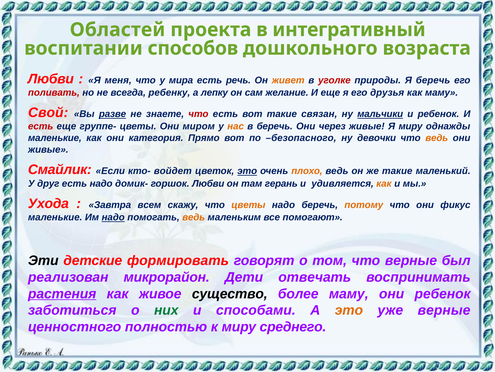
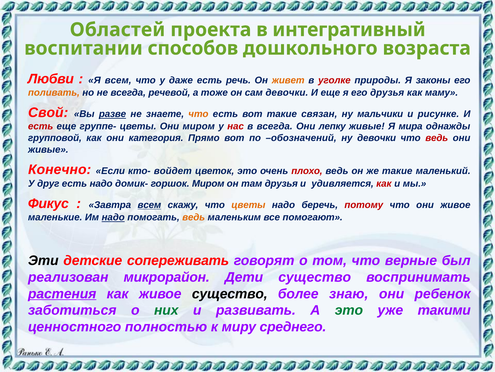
Я меня: меня -> всем (118, 80)
мира: мира -> даже (181, 80)
Я беречь: беречь -> законы (433, 80)
поливать colour: red -> orange (54, 92)
ребенку: ребенку -> речевой (169, 92)
лепку: лепку -> тоже (214, 92)
сам желание: желание -> девочки (287, 92)
что colour: red -> orange (198, 114)
мальчики underline: present -> none (380, 114)
и ребенок: ребенок -> рисунке (438, 114)
нас colour: orange -> red (236, 126)
в беречь: беречь -> всегда (275, 126)
через: через -> лепку (332, 126)
Я миру: миру -> мира (411, 126)
маленькие: маленькие -> групповой (55, 138)
безопасного: безопасного -> обозначений (301, 138)
ведь colour: orange -> red (437, 138)
Смайлик: Смайлик -> Конечно (60, 169)
это underline: present -> none (247, 171)
плохо colour: orange -> red (307, 171)
горшок Любви: Любви -> Миром (208, 183)
там герань: герань -> друзья (281, 183)
как colour: orange -> red (384, 183)
Ухода: Ухода -> Фикус (48, 203)
всем underline: none -> present (149, 205)
потому colour: orange -> red (364, 205)
они фикус: фикус -> живое (455, 205)
формировать: формировать -> сопереживать (178, 260)
Дети отвечать: отвечать -> существо (315, 277)
более маму: маму -> знаю (349, 293)
способами: способами -> развивать (256, 310)
это colour: orange -> green (349, 310)
уже верные: верные -> такими (444, 310)
